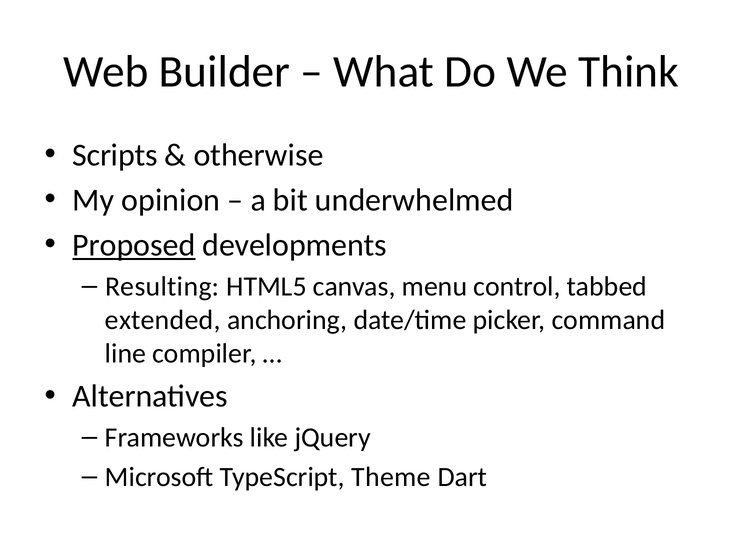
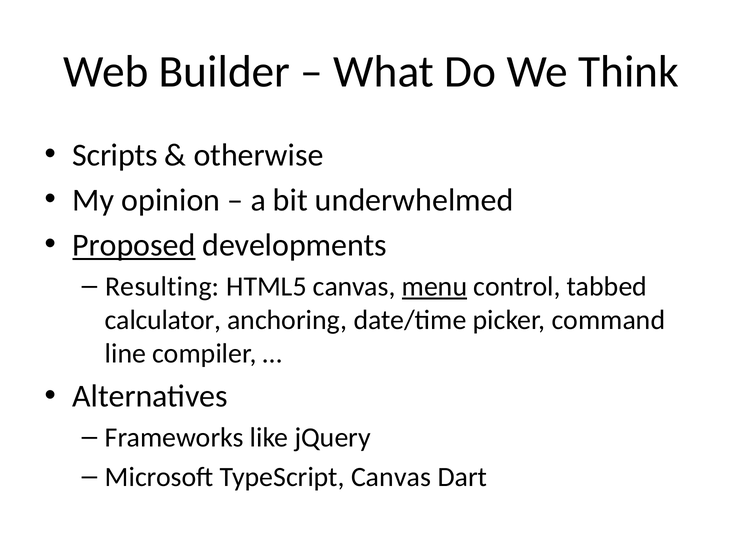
menu underline: none -> present (434, 287)
extended: extended -> calculator (163, 320)
TypeScript Theme: Theme -> Canvas (391, 477)
